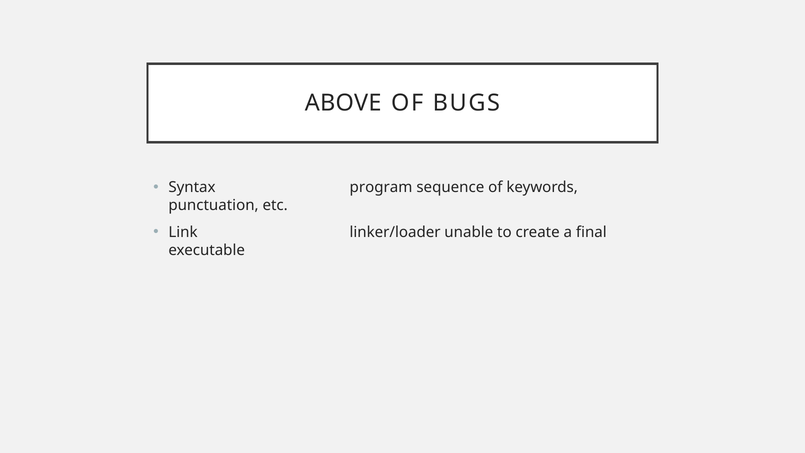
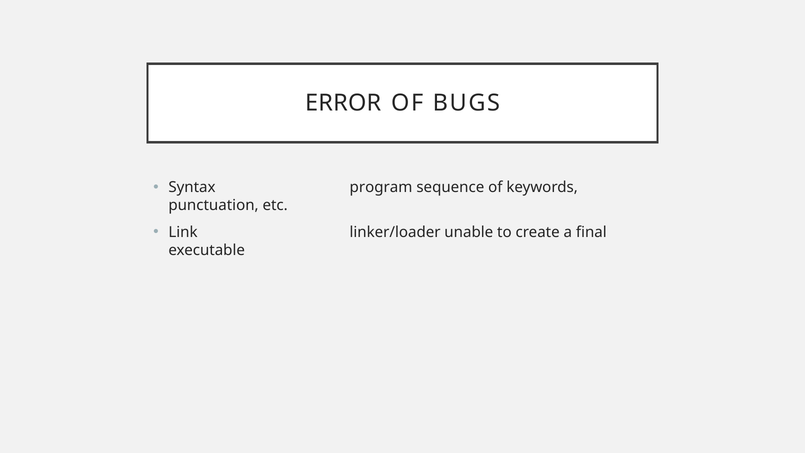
ABOVE: ABOVE -> ERROR (343, 103)
